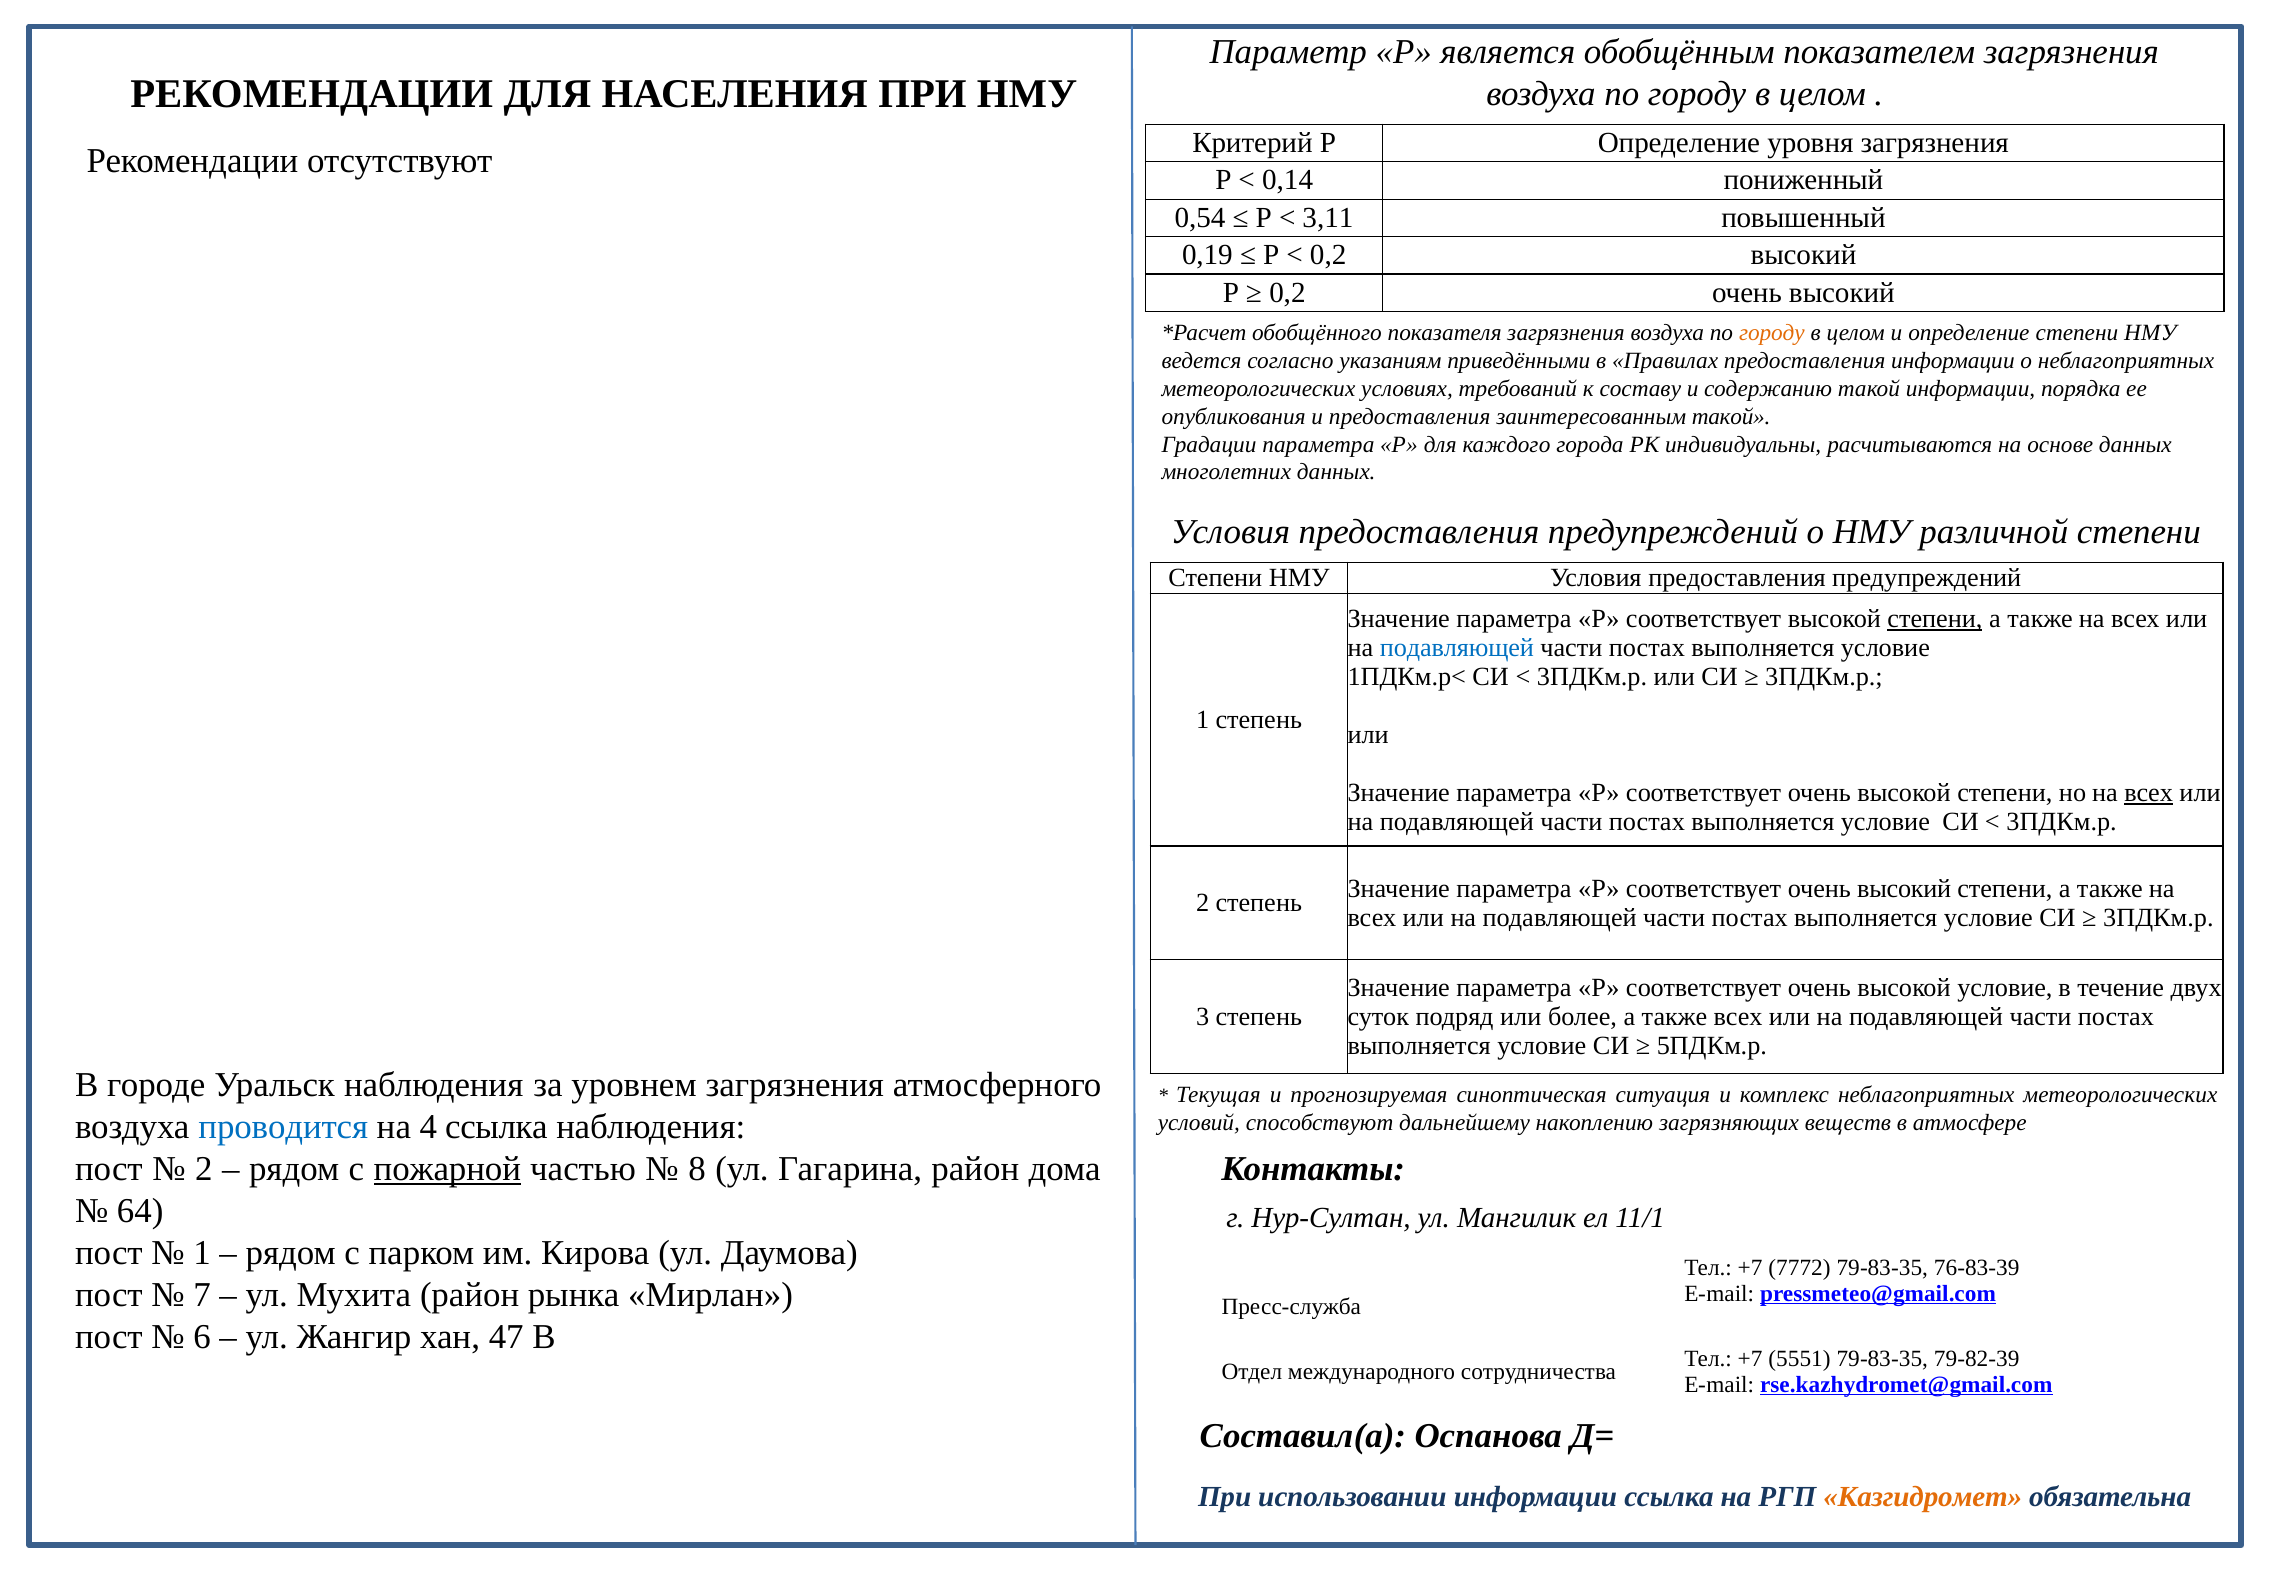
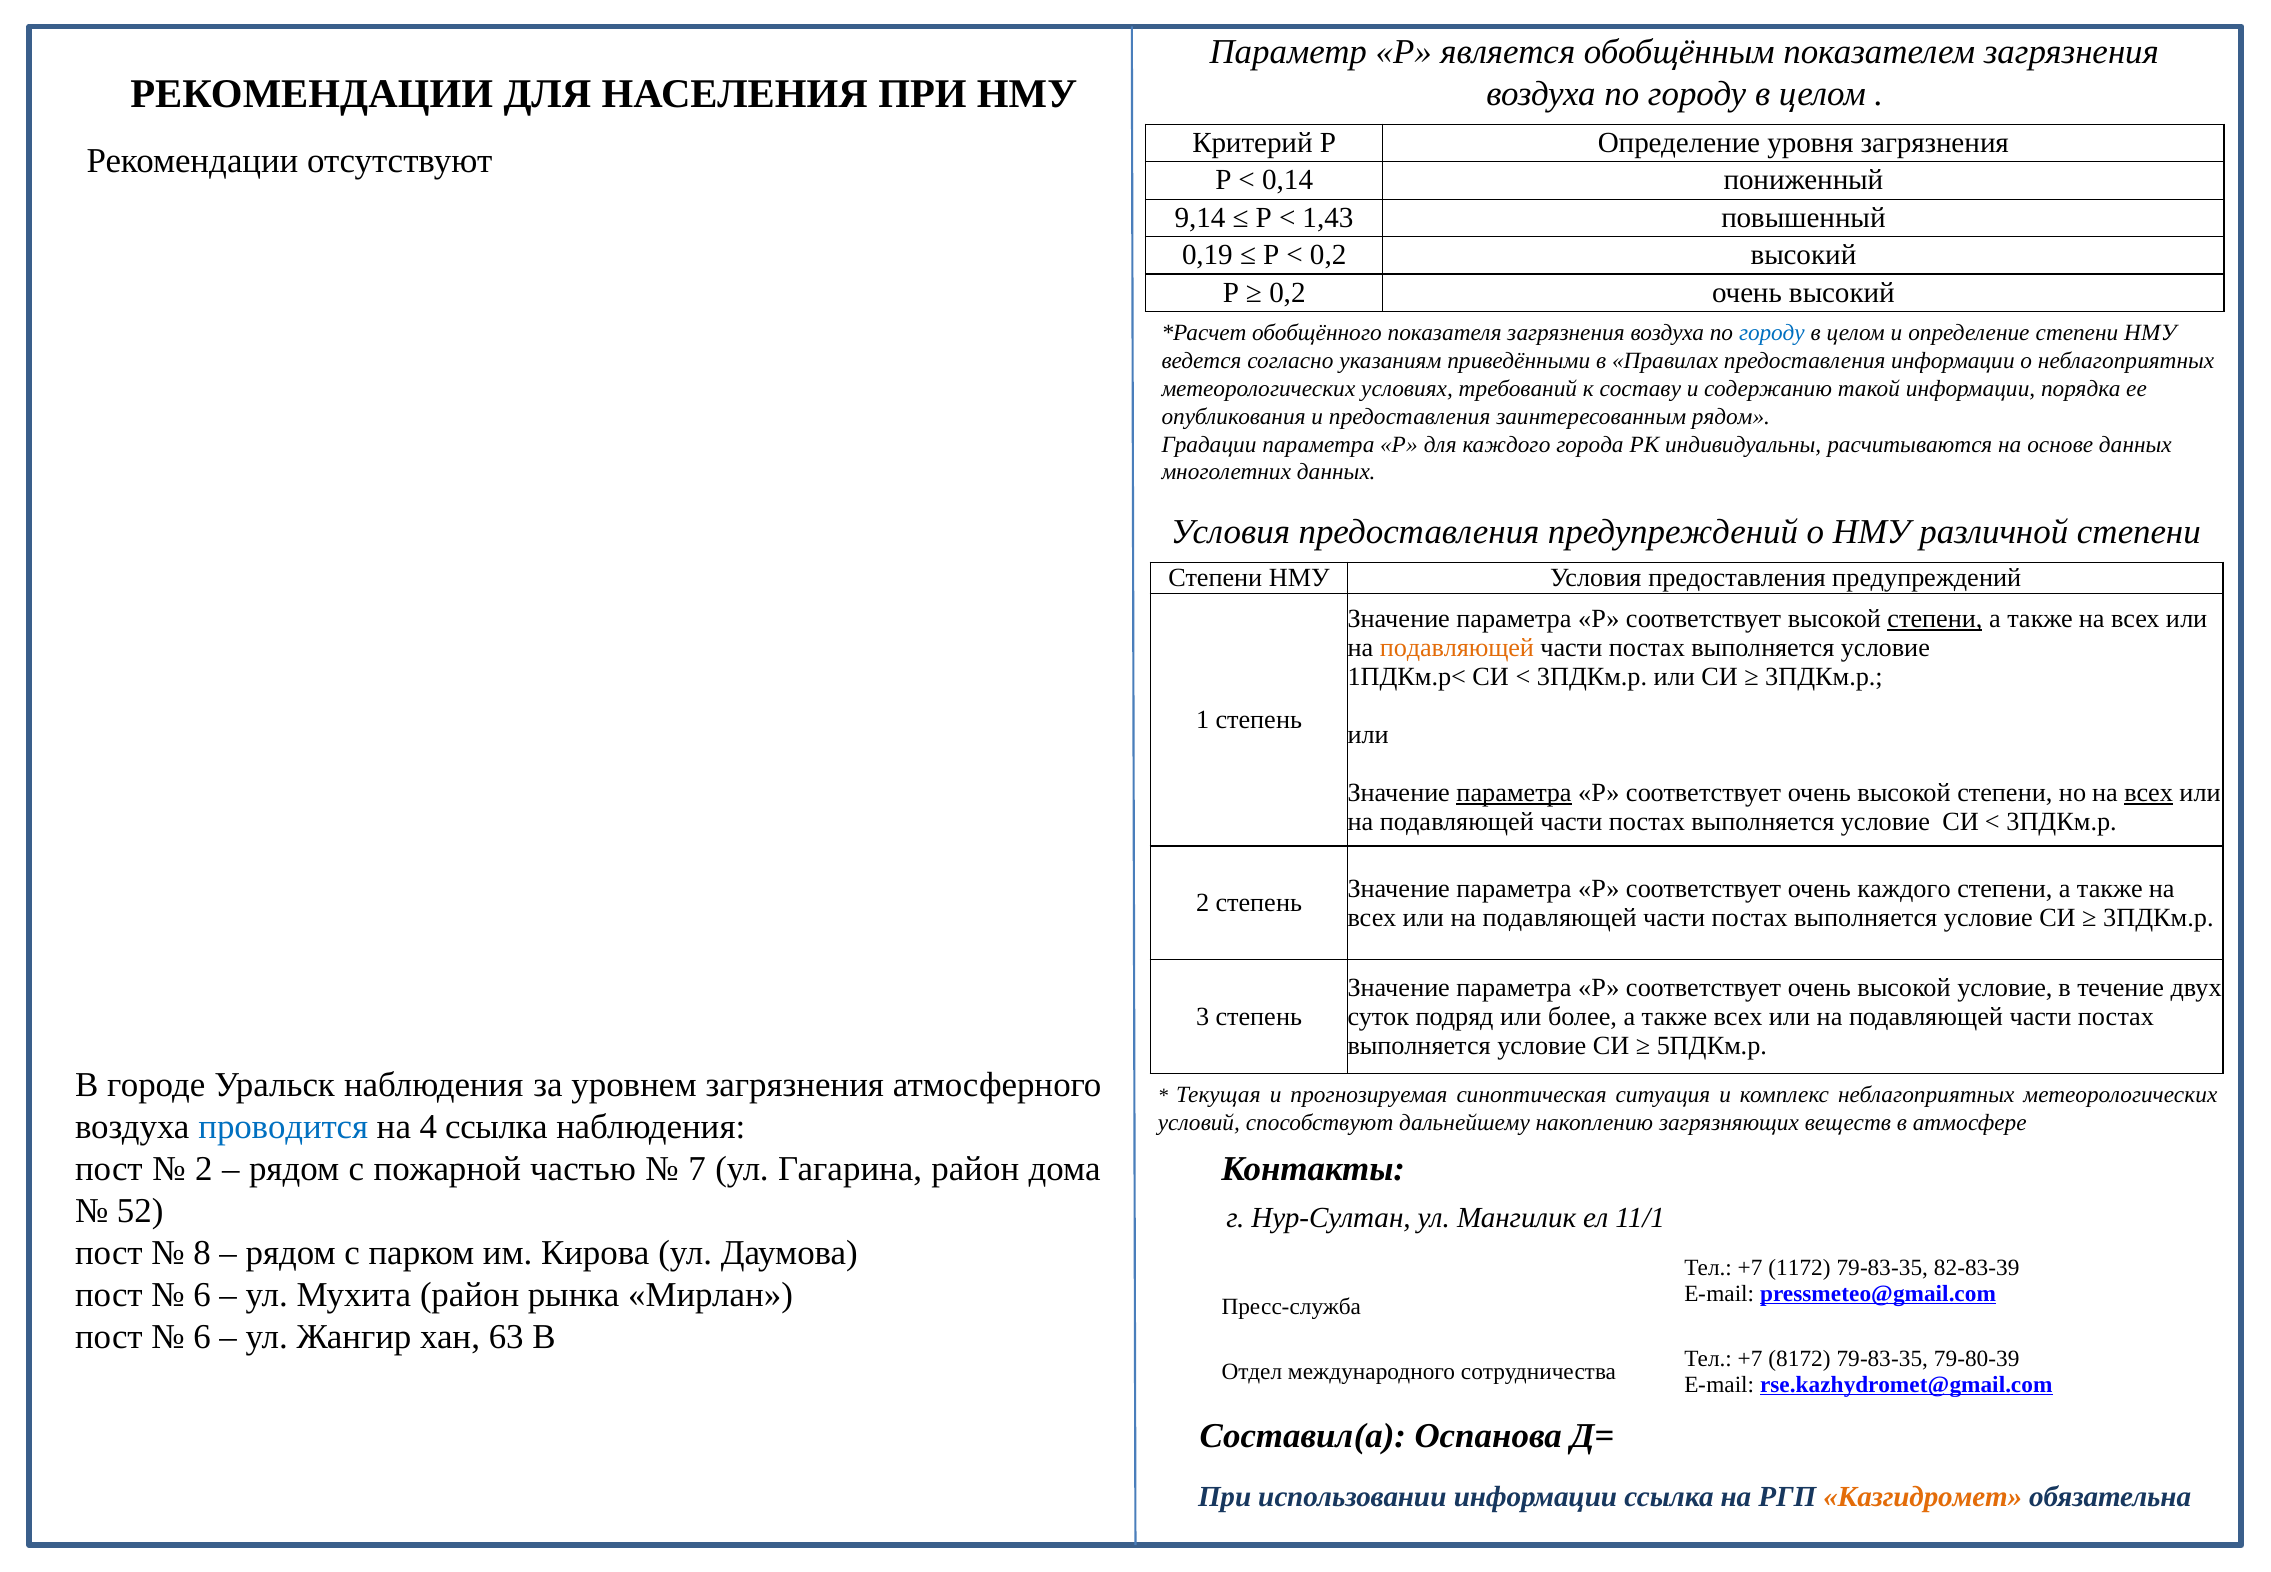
0,54: 0,54 -> 9,14 (1200, 218)
3,11: 3,11 -> 1,43 (1328, 218)
городу colour: orange -> blue (1772, 333)
заинтересованным такой: такой -> рядом (1731, 417)
подавляющей colour: blue -> orange (1457, 648)
параметра underline: none -> present (1514, 793)
соответствует очень высокий: высокий -> каждого (1904, 889)
пожарной underline: present -> none (447, 1169)
8: 8 -> 7 (697, 1169)
64: 64 -> 52 (140, 1211)
1: 1 -> 8 (202, 1253)
7772: 7772 -> 1172 (1799, 1268)
76-83-39: 76-83-39 -> 82-83-39 (1977, 1268)
7: 7 -> 6 (202, 1295)
47: 47 -> 63 (506, 1337)
5551: 5551 -> 8172 (1799, 1359)
79-82-39: 79-82-39 -> 79-80-39 (1977, 1359)
